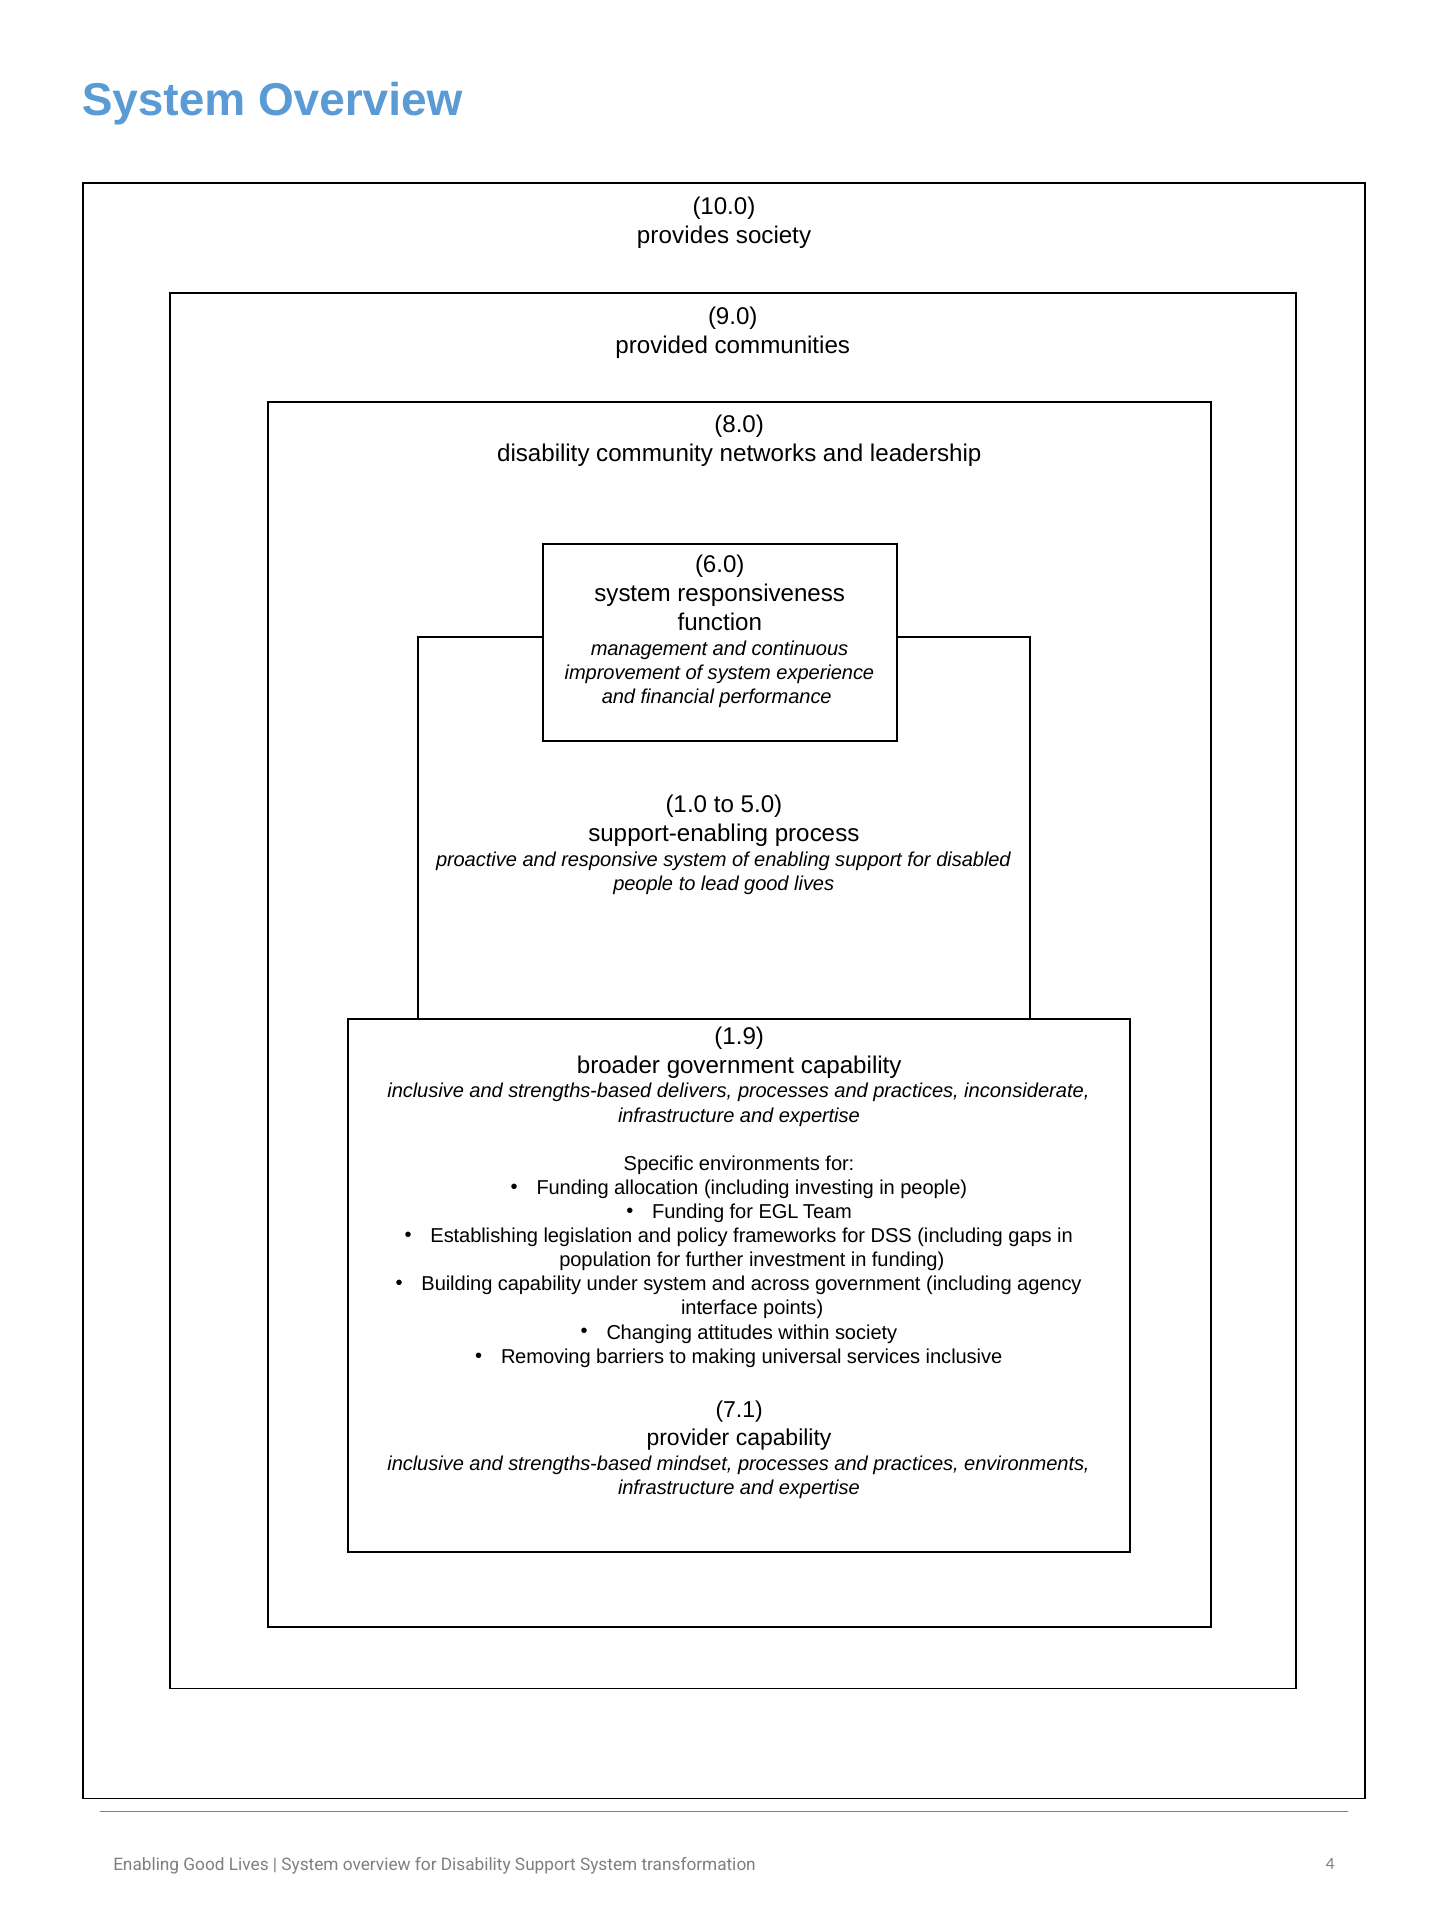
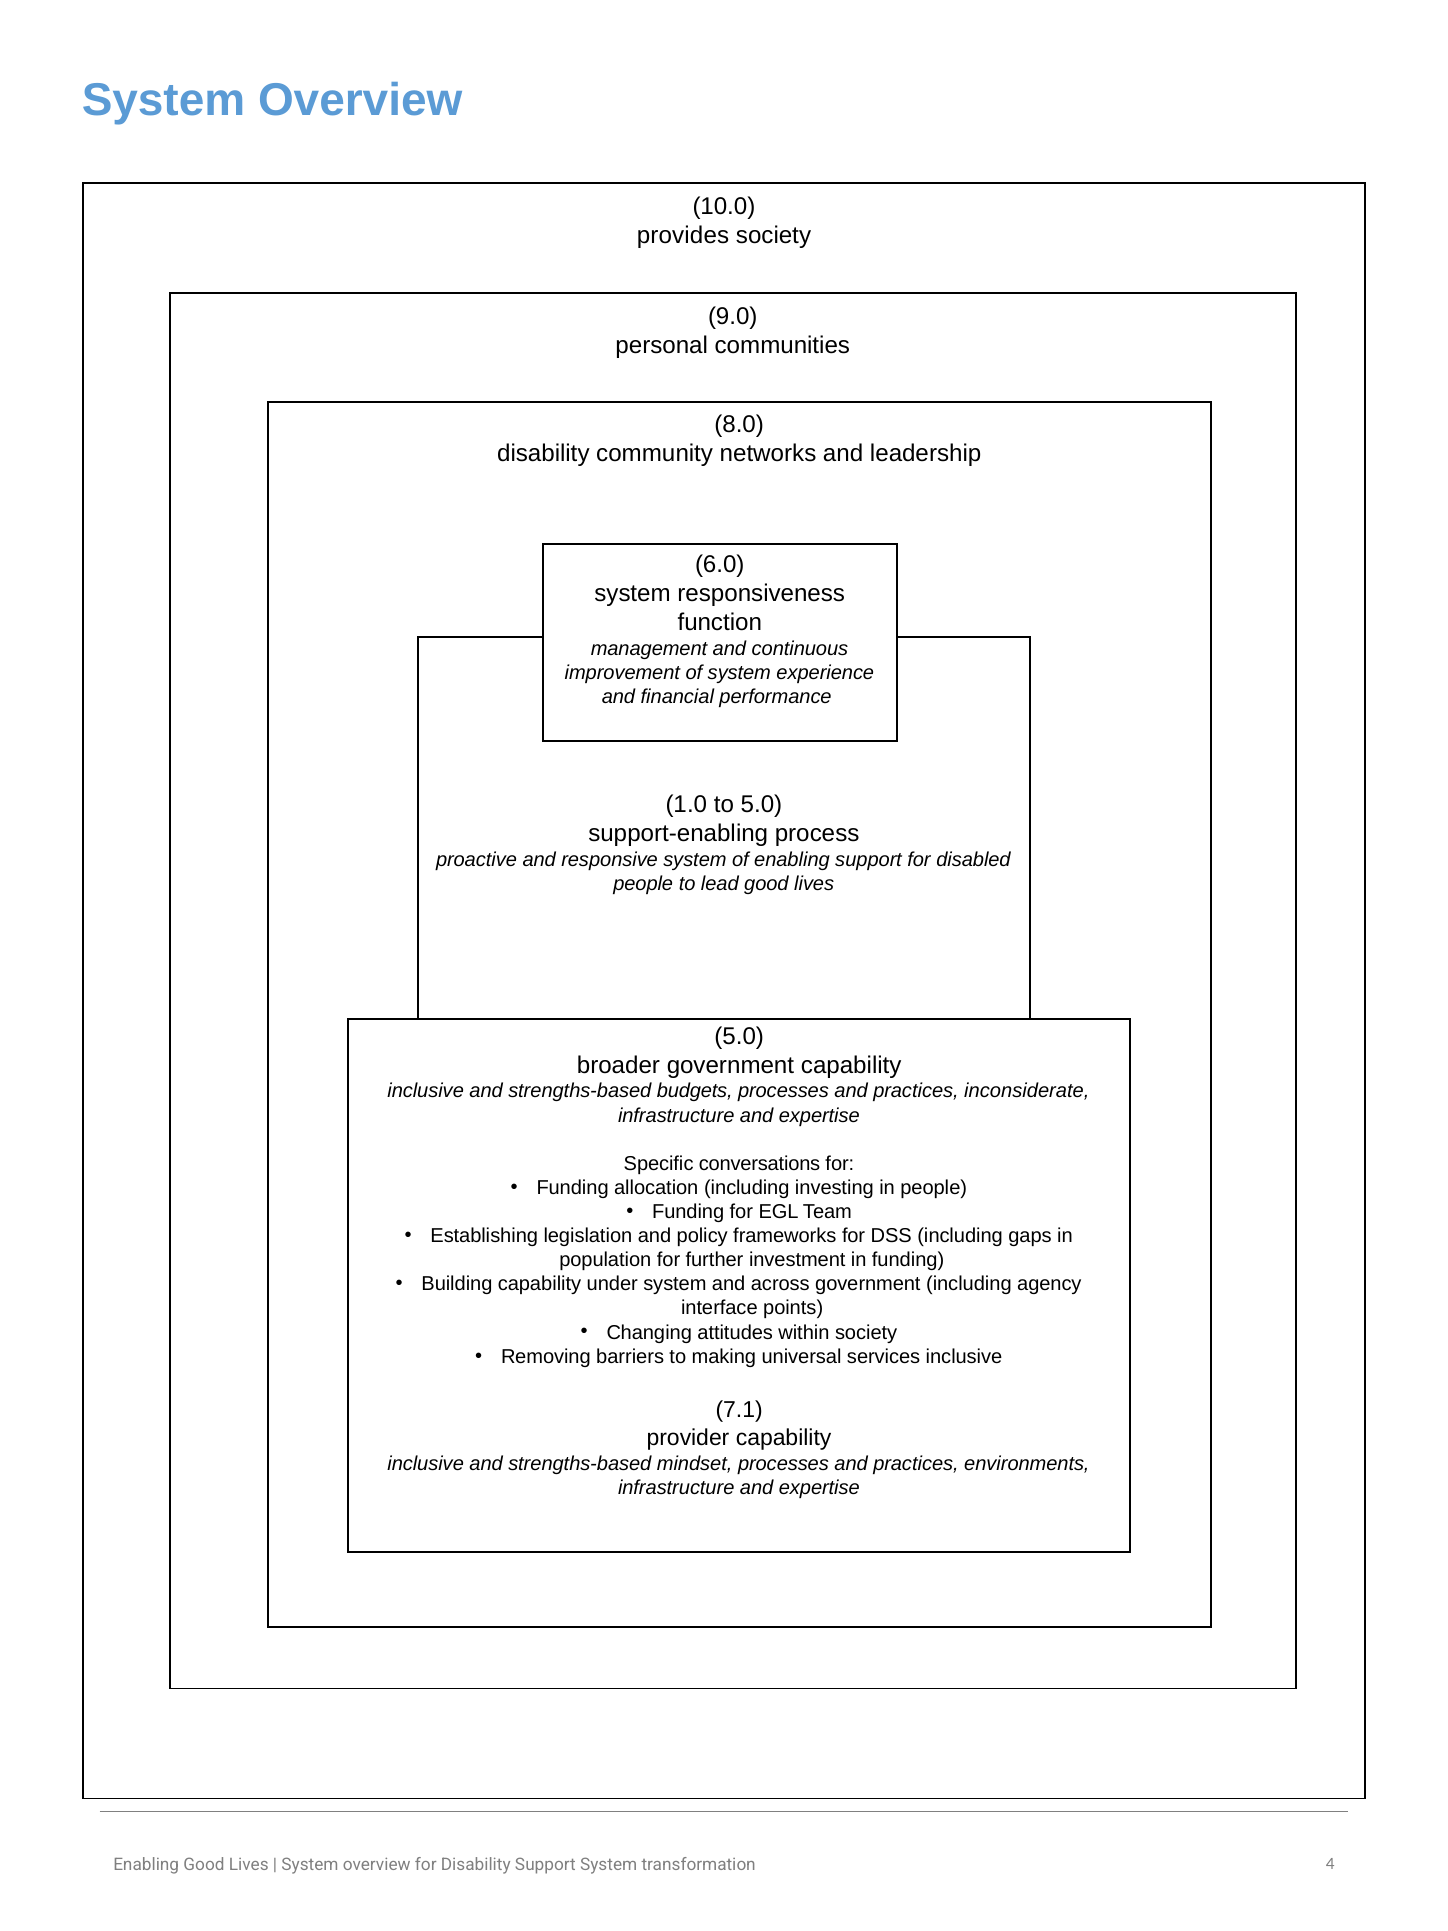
provided: provided -> personal (662, 345)
1.9: 1.9 -> 5.0 (739, 1036)
delivers: delivers -> budgets (695, 1091)
Specific environments: environments -> conversations (760, 1163)
